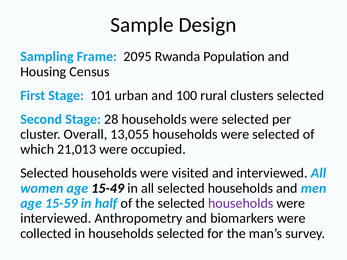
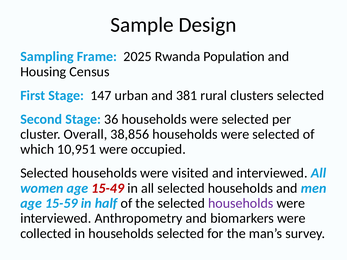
2095: 2095 -> 2025 (138, 57)
101: 101 -> 147 (101, 96)
100: 100 -> 381 (187, 96)
28: 28 -> 36 (111, 119)
13,055: 13,055 -> 38,856 (130, 134)
21,013: 21,013 -> 10,951 (77, 149)
15-49 colour: black -> red (108, 188)
